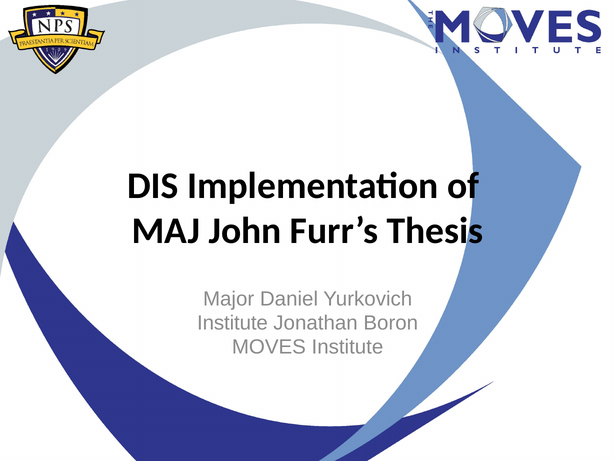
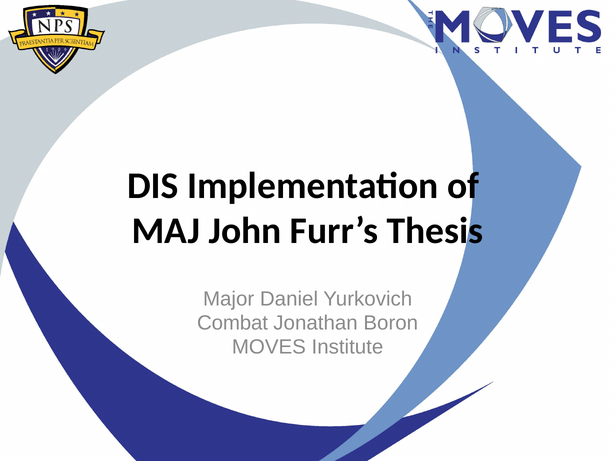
Institute: Institute -> Combat (233, 323)
